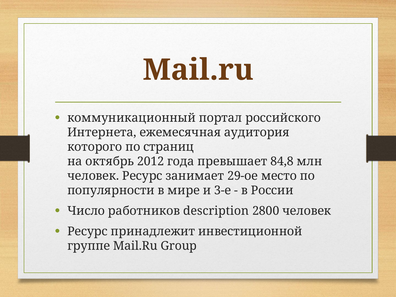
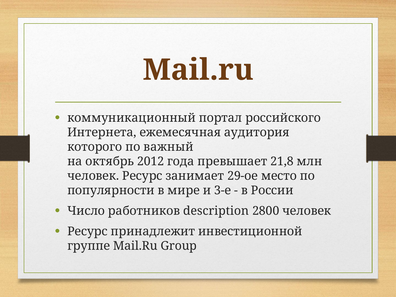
страниц: страниц -> важный (168, 147)
84,8: 84,8 -> 21,8 (282, 161)
